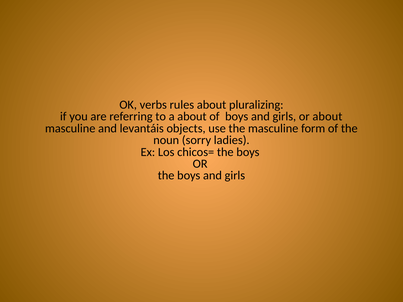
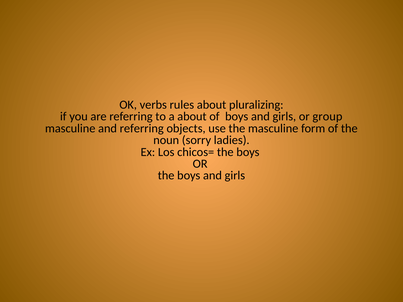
or about: about -> group (327, 117)
and levantáis: levantáis -> referring (142, 128)
